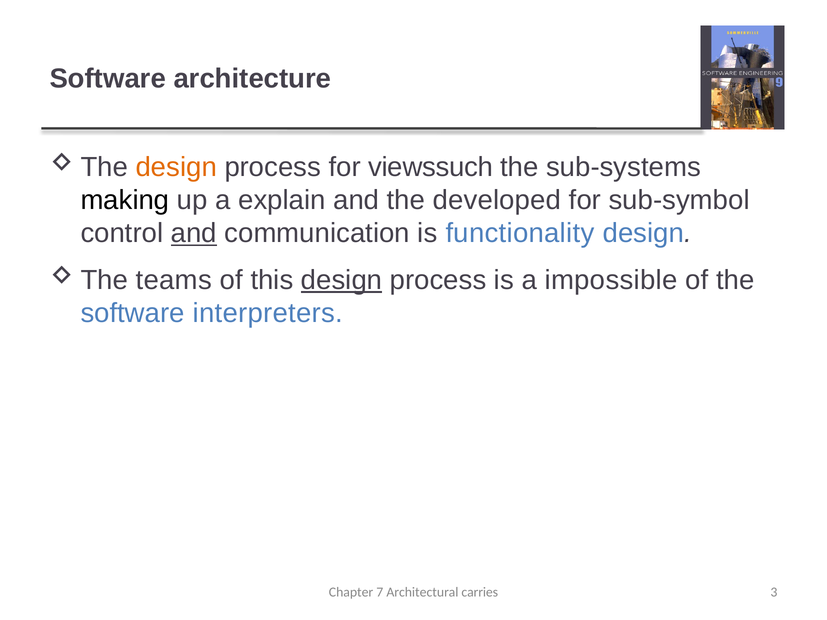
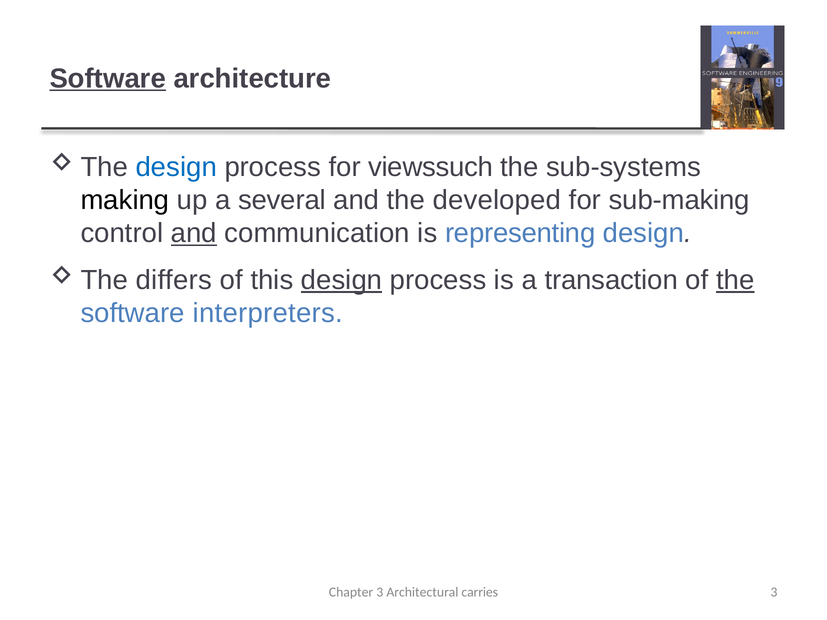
Software underline: none -> present (108, 78)
design colour: orange -> blue (176, 167)
explain: explain -> several (282, 200)
sub-symbol: sub-symbol -> sub-making (679, 200)
functionality: functionality -> representing (520, 233)
teams: teams -> differs (174, 280)
impossible: impossible -> transaction (611, 280)
the underline: none -> present (735, 280)
Chapter 7: 7 -> 3 (380, 592)
